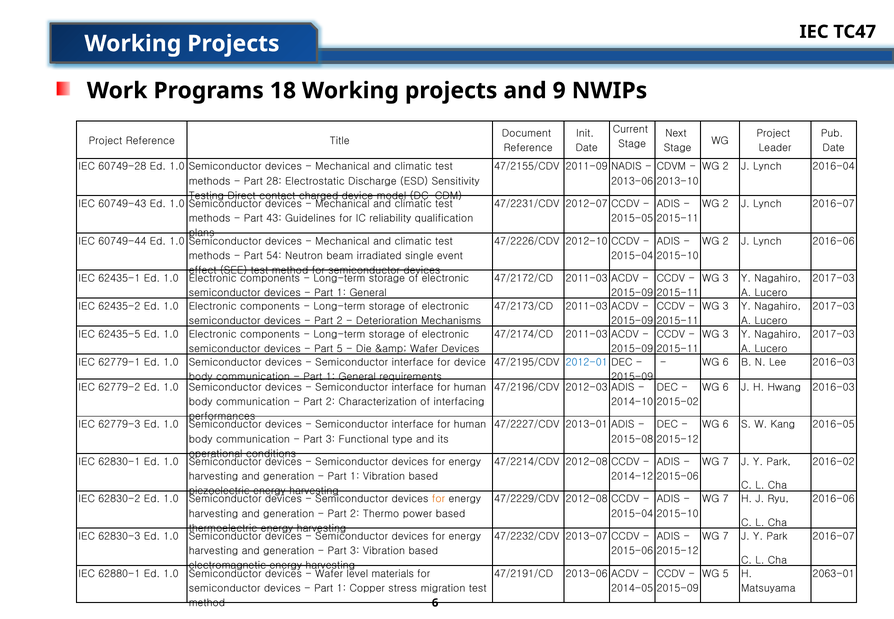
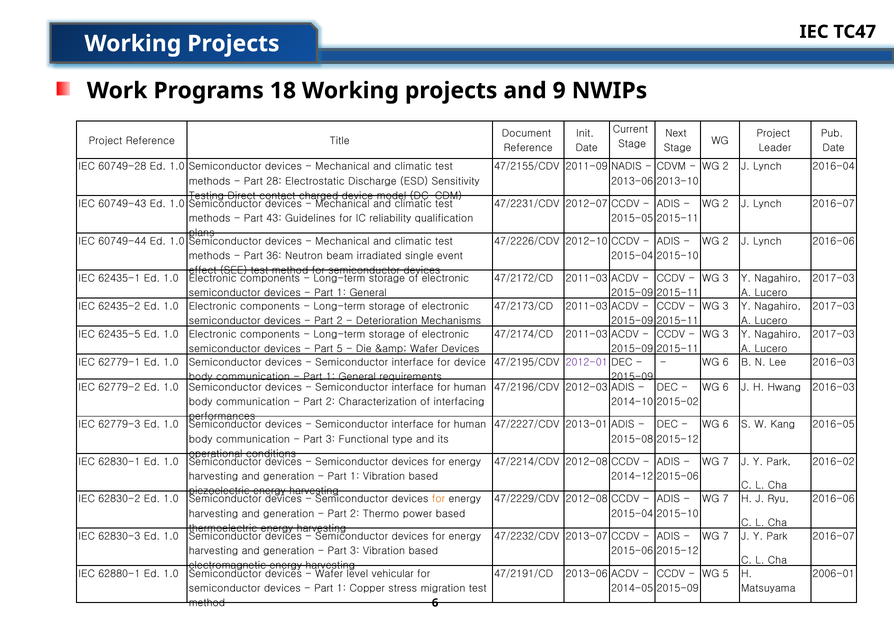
54: 54 -> 36 (274, 256)
2012-01 colour: blue -> purple (587, 362)
materials: materials -> vehicular (393, 574)
2063-01: 2063-01 -> 2006-01 (834, 574)
